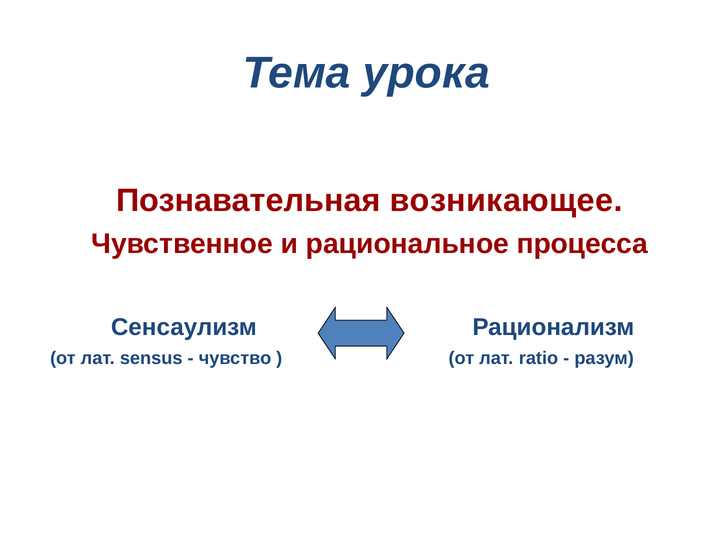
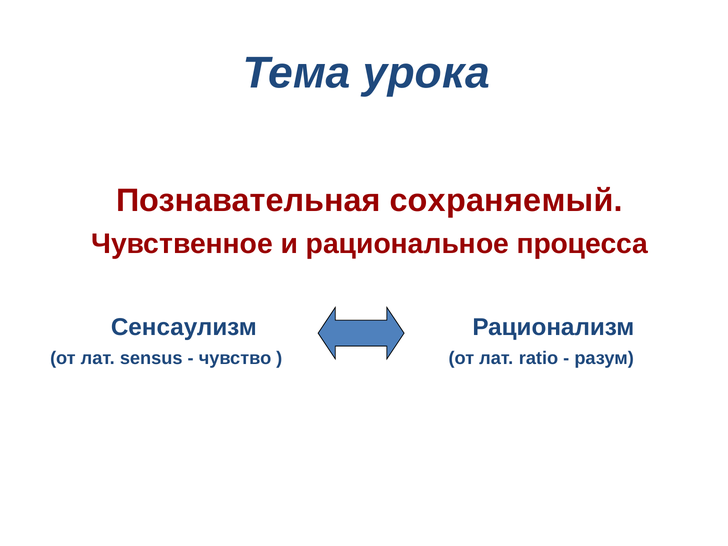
возникающее: возникающее -> сохраняемый (506, 201)
